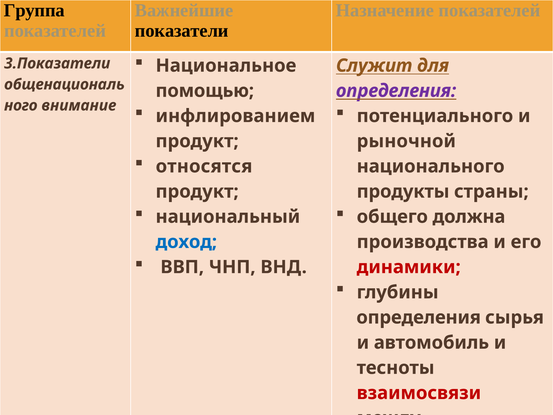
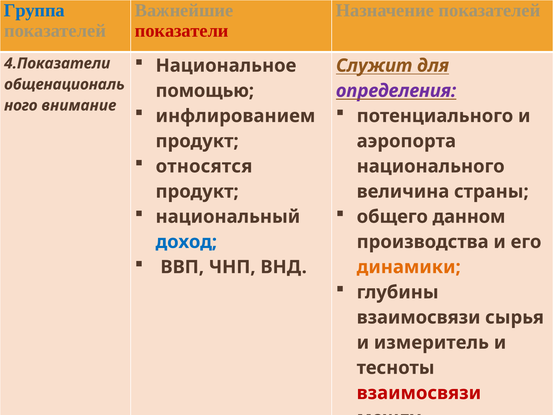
Группа colour: black -> blue (34, 10)
показатели colour: black -> red (182, 31)
3.Показатели: 3.Показатели -> 4.Показатели (57, 63)
рыночной: рыночной -> аэропорта (406, 141)
продукты: продукты -> величина (403, 191)
должна: должна -> данном (469, 217)
динамики colour: red -> orange (409, 267)
определения: определения -> взаимосвязи (419, 317)
автомобиль: автомобиль -> измеритель (431, 342)
